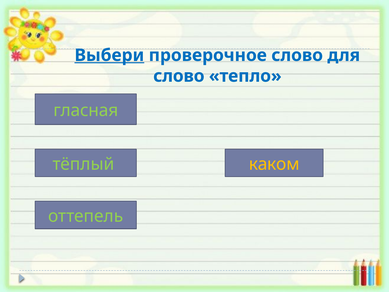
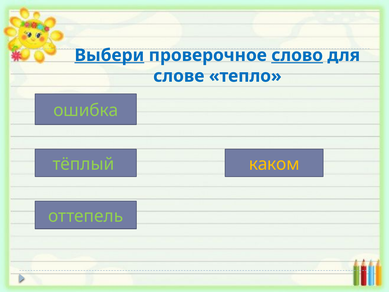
слово underline: none -> present (297, 55)
слово: слово -> слове (179, 76)
гласная: гласная -> ошибка (86, 110)
